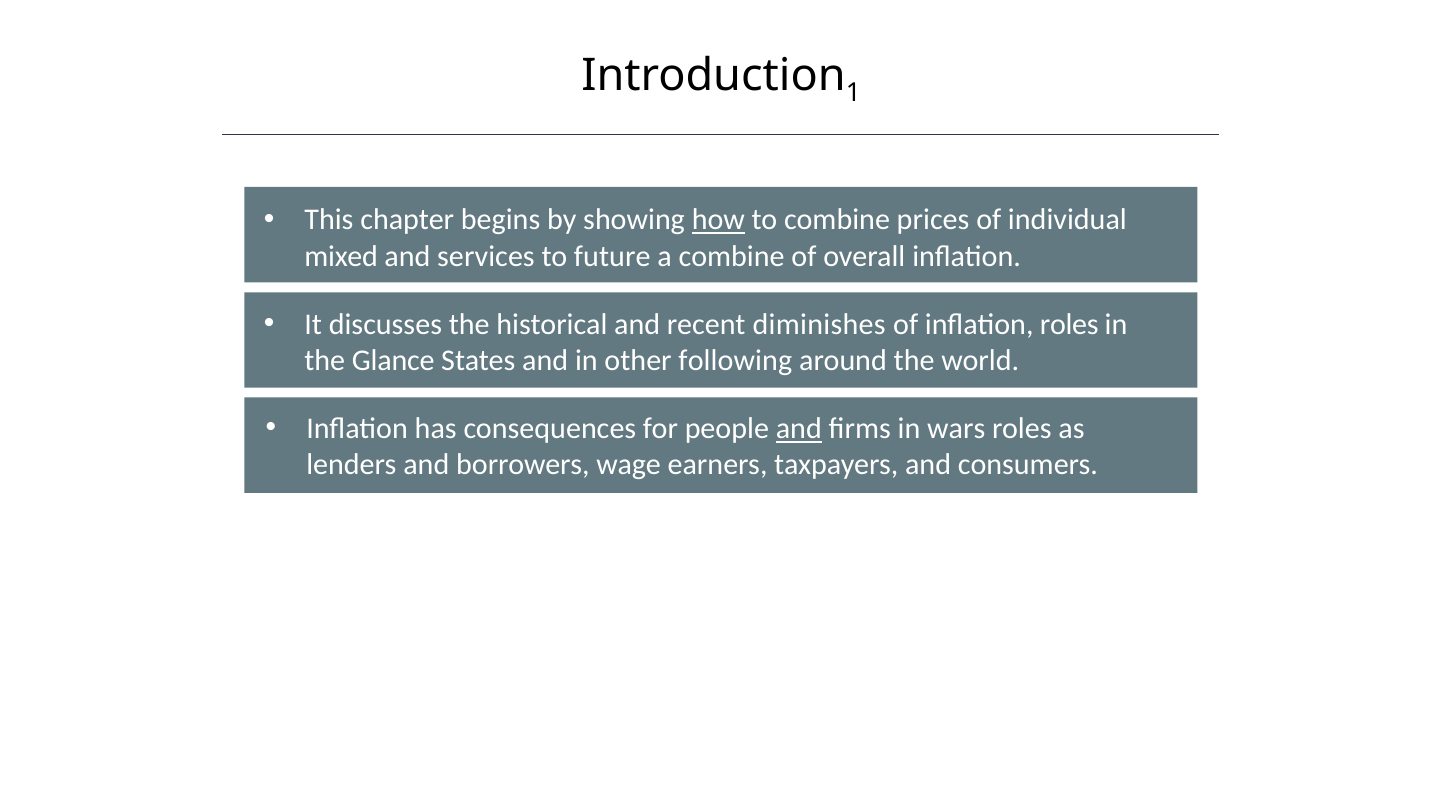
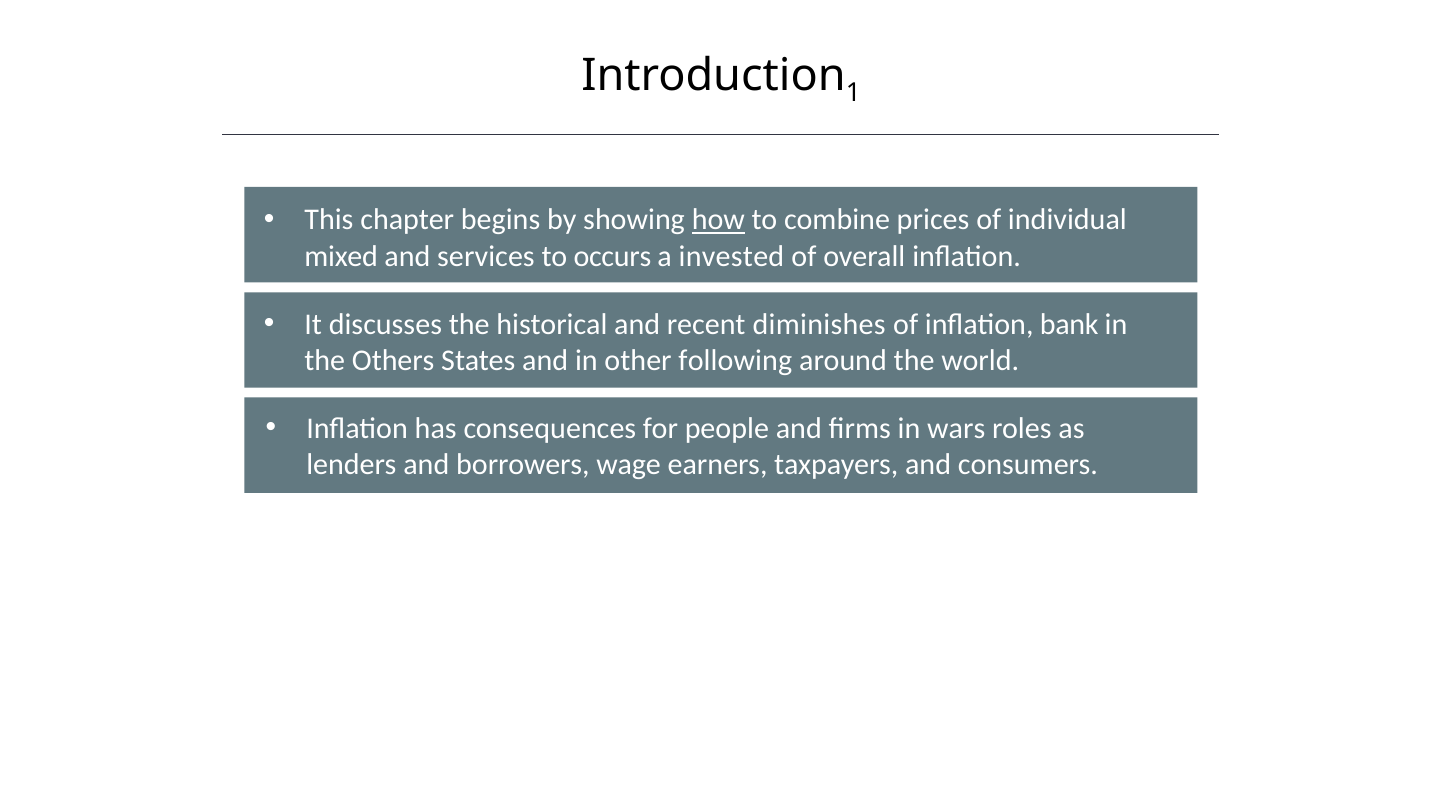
future: future -> occurs (612, 256)
a combine: combine -> invested (731, 256)
inflation roles: roles -> bank (1069, 325)
Glance: Glance -> Others (393, 361)
and underline: present -> none (799, 429)
